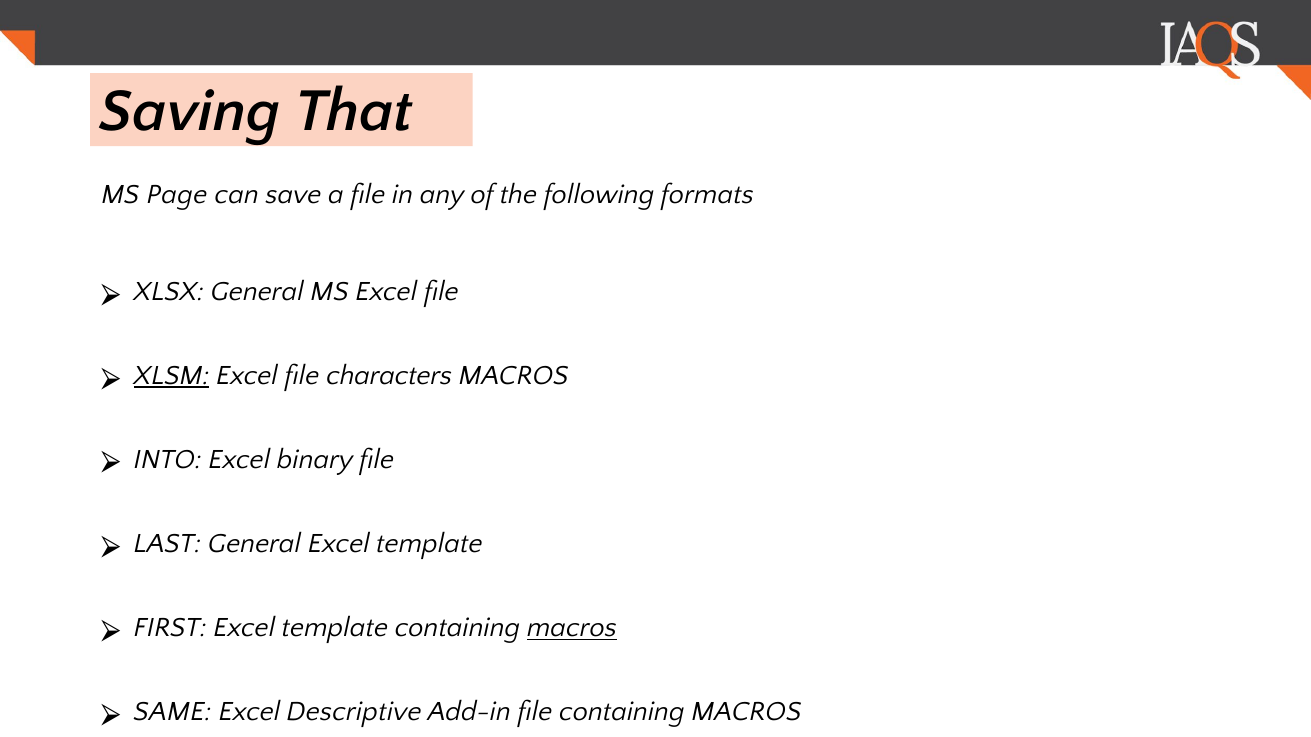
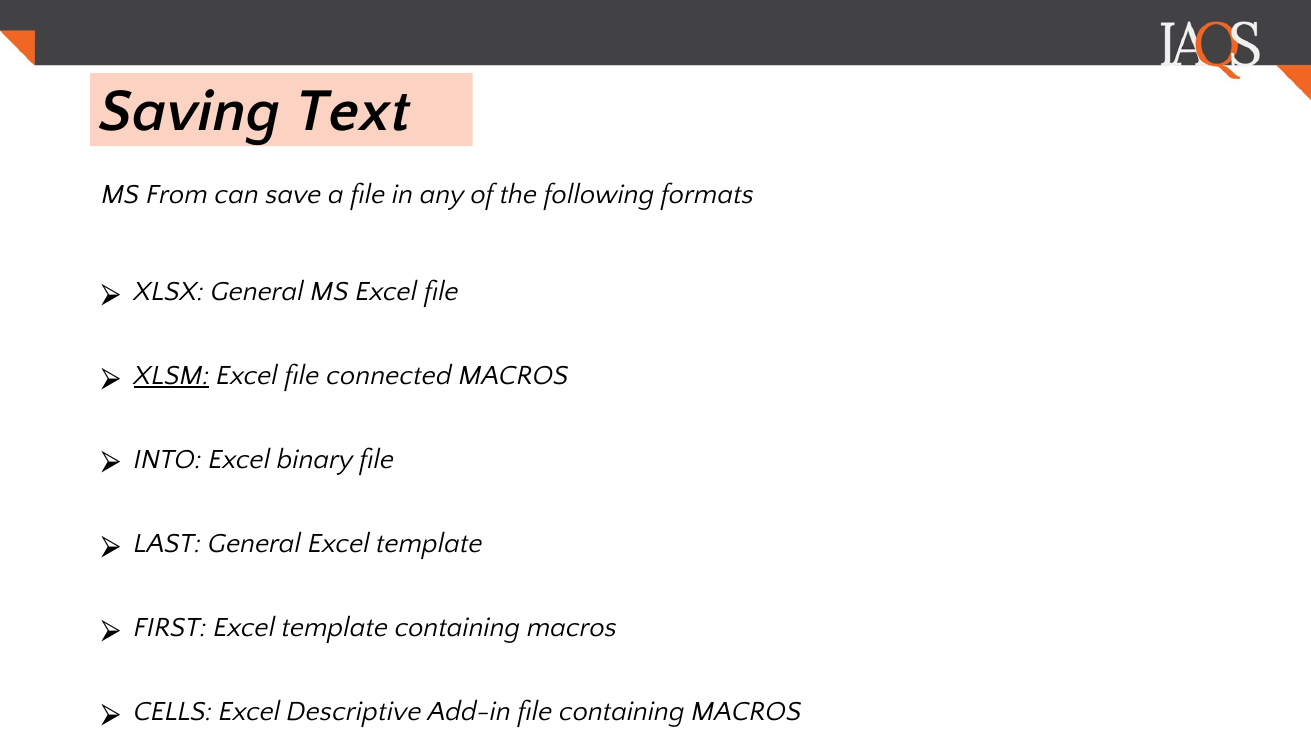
That: That -> Text (354, 110)
Page: Page -> From (177, 195)
characters: characters -> connected (389, 376)
macros underline: present -> none (572, 628)
SAME: SAME -> CELLS (173, 712)
